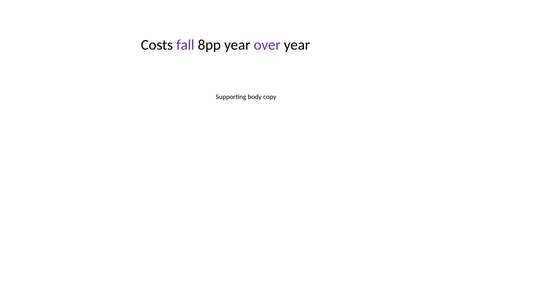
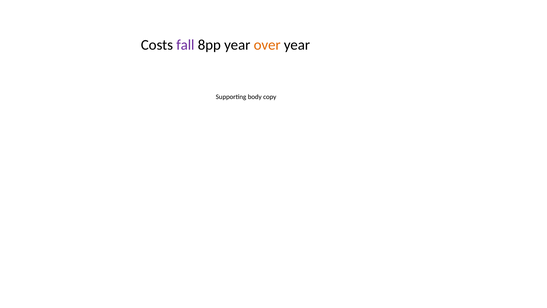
over colour: purple -> orange (267, 45)
